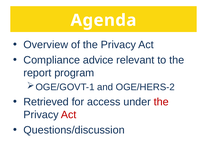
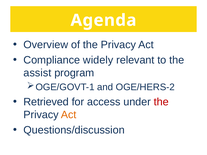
advice: advice -> widely (98, 60)
report: report -> assist (37, 73)
Act colour: red -> orange (69, 115)
